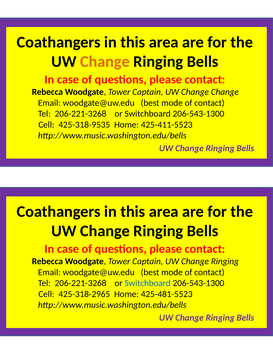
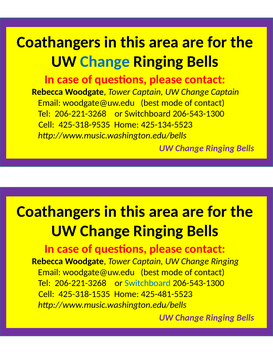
Change colour: orange -> blue (105, 62)
Change Change: Change -> Captain (225, 92)
425-411-5523: 425-411-5523 -> 425-134-5523 (167, 125)
425-318-2965: 425-318-2965 -> 425-318-1535 (84, 295)
